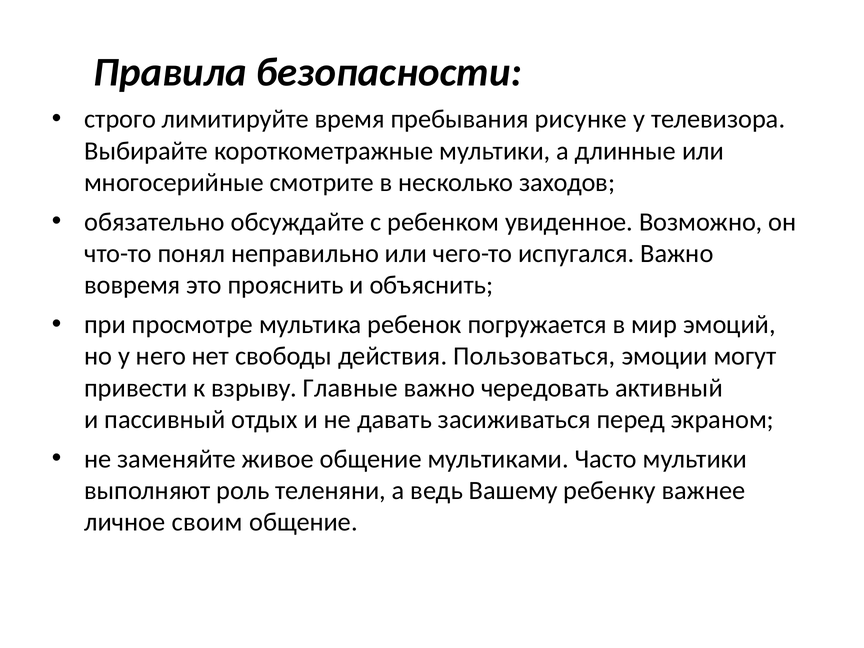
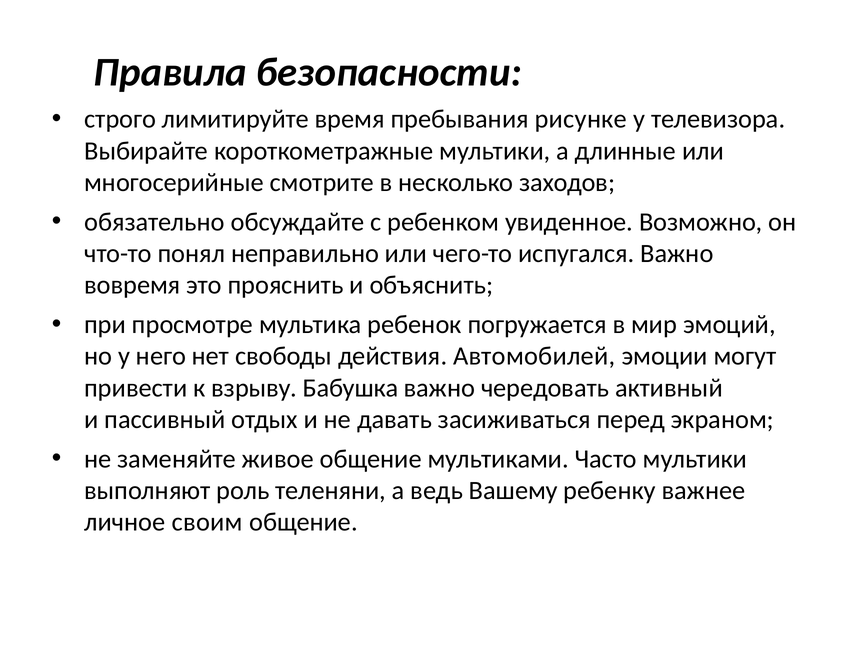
Пользоваться: Пользоваться -> Автомобилей (534, 356)
Главные: Главные -> Бабушка (350, 388)
